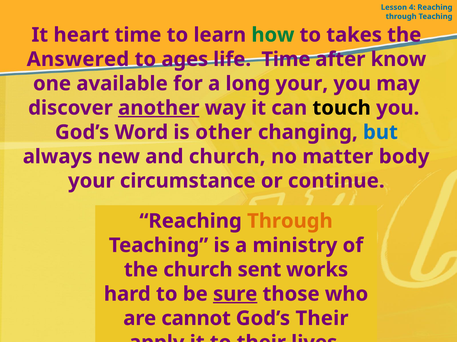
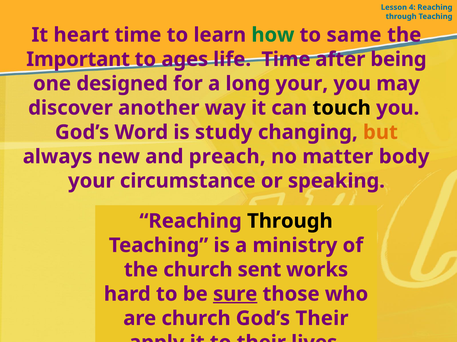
takes: takes -> same (354, 35)
Answered: Answered -> Important (78, 59)
know: know -> being (398, 59)
available: available -> designed (122, 84)
another underline: present -> none (159, 108)
other: other -> study (224, 133)
but colour: blue -> orange (380, 133)
and church: church -> preach (227, 157)
continue: continue -> speaking (336, 181)
Through colour: orange -> black (290, 221)
are cannot: cannot -> church (196, 319)
